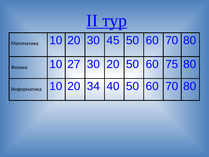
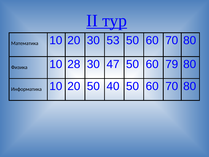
45: 45 -> 53 (113, 40)
27: 27 -> 28 (74, 64)
30 20: 20 -> 47 (113, 64)
75: 75 -> 79 (172, 64)
20 34: 34 -> 50 (93, 86)
